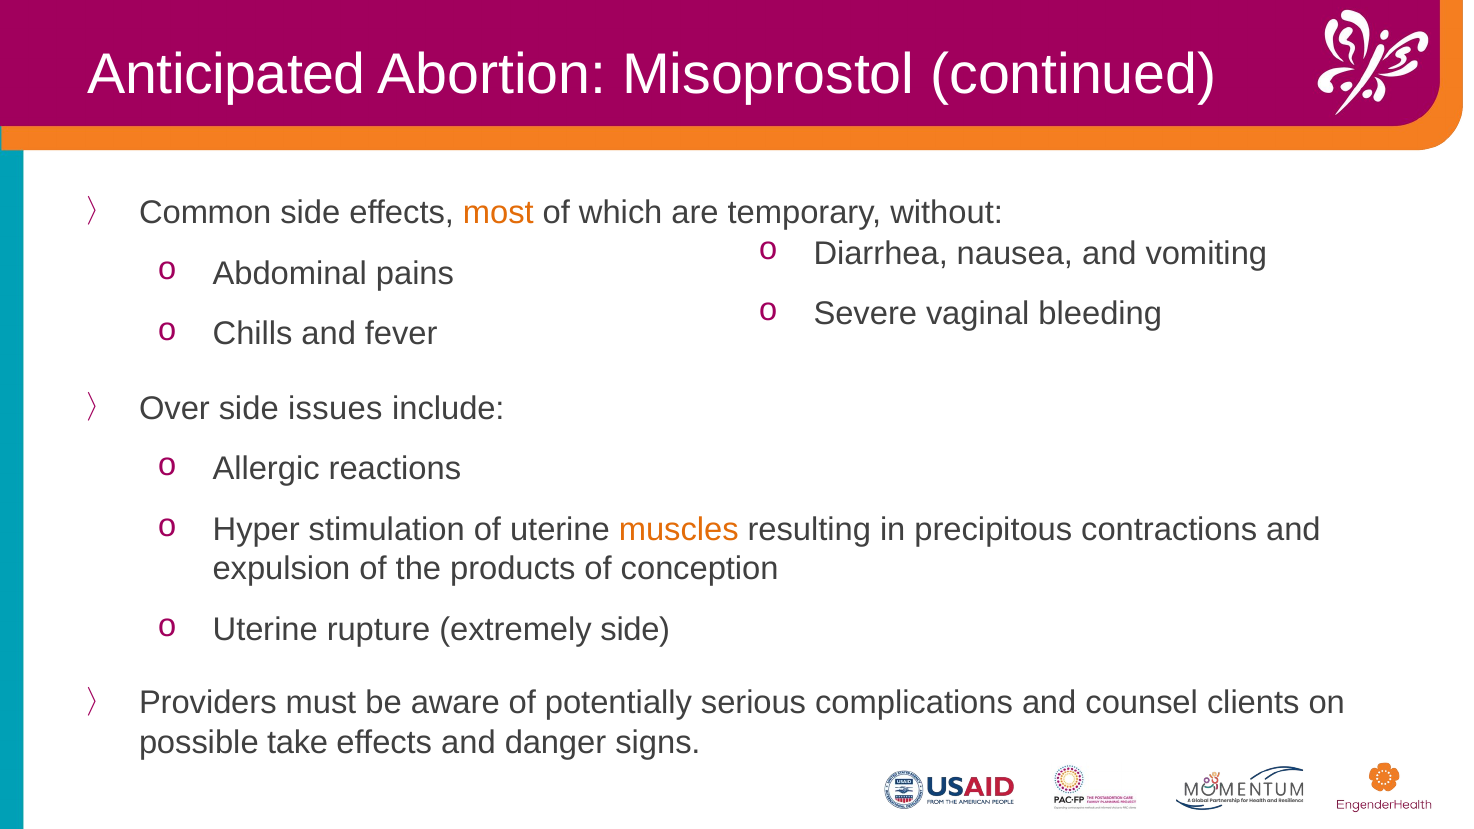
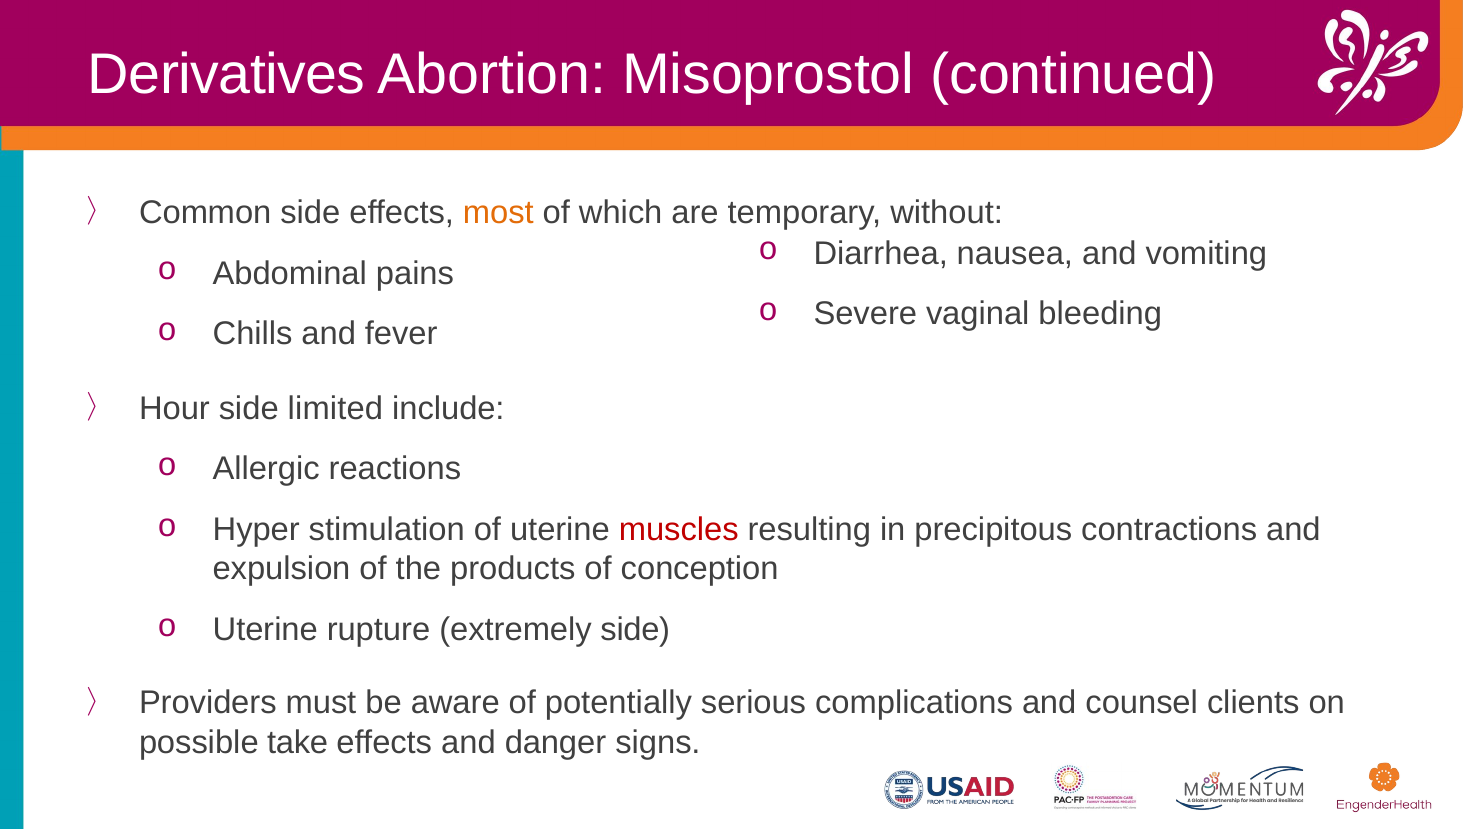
Anticipated: Anticipated -> Derivatives (227, 75)
Over: Over -> Hour (174, 408)
issues: issues -> limited (335, 408)
muscles colour: orange -> red (679, 530)
